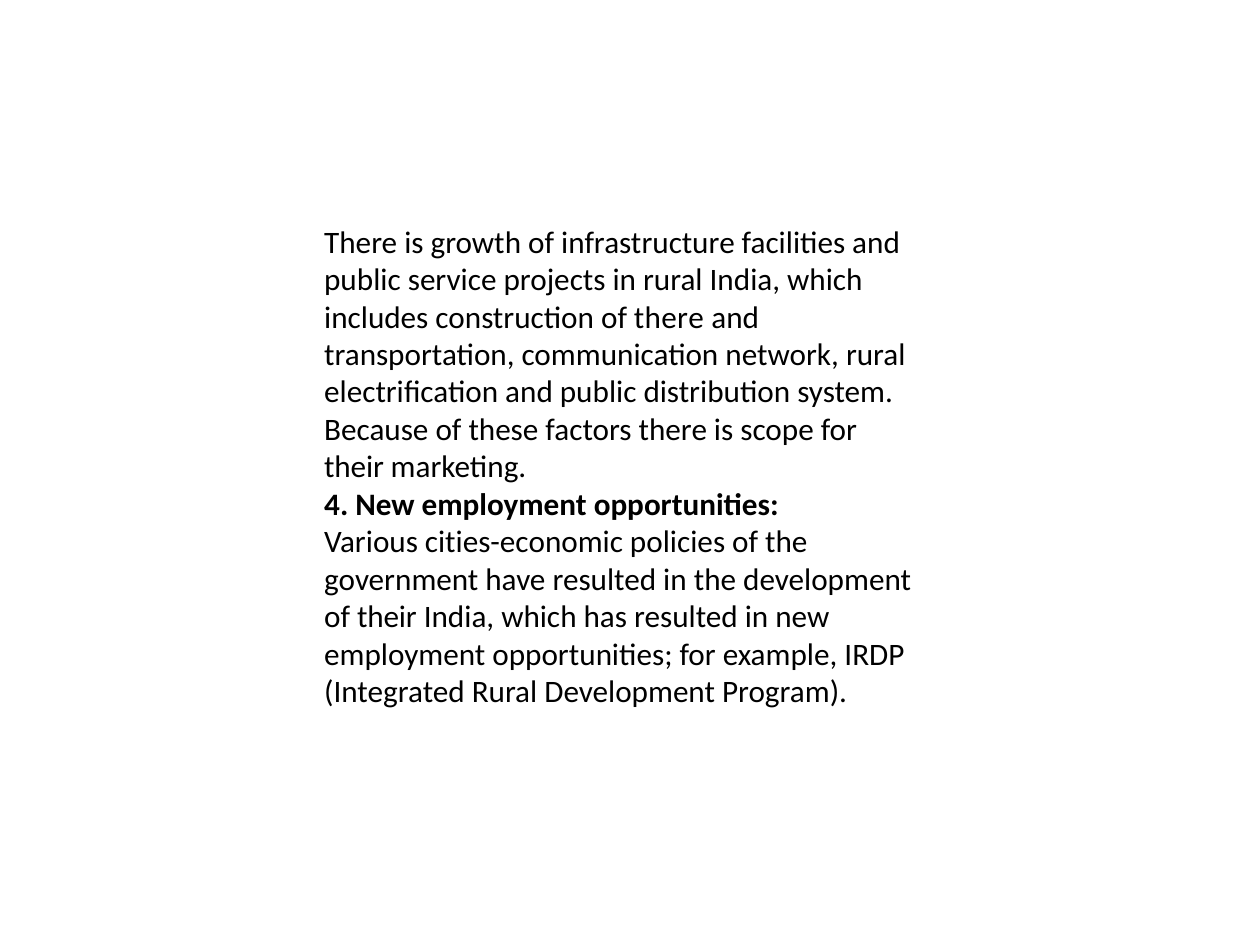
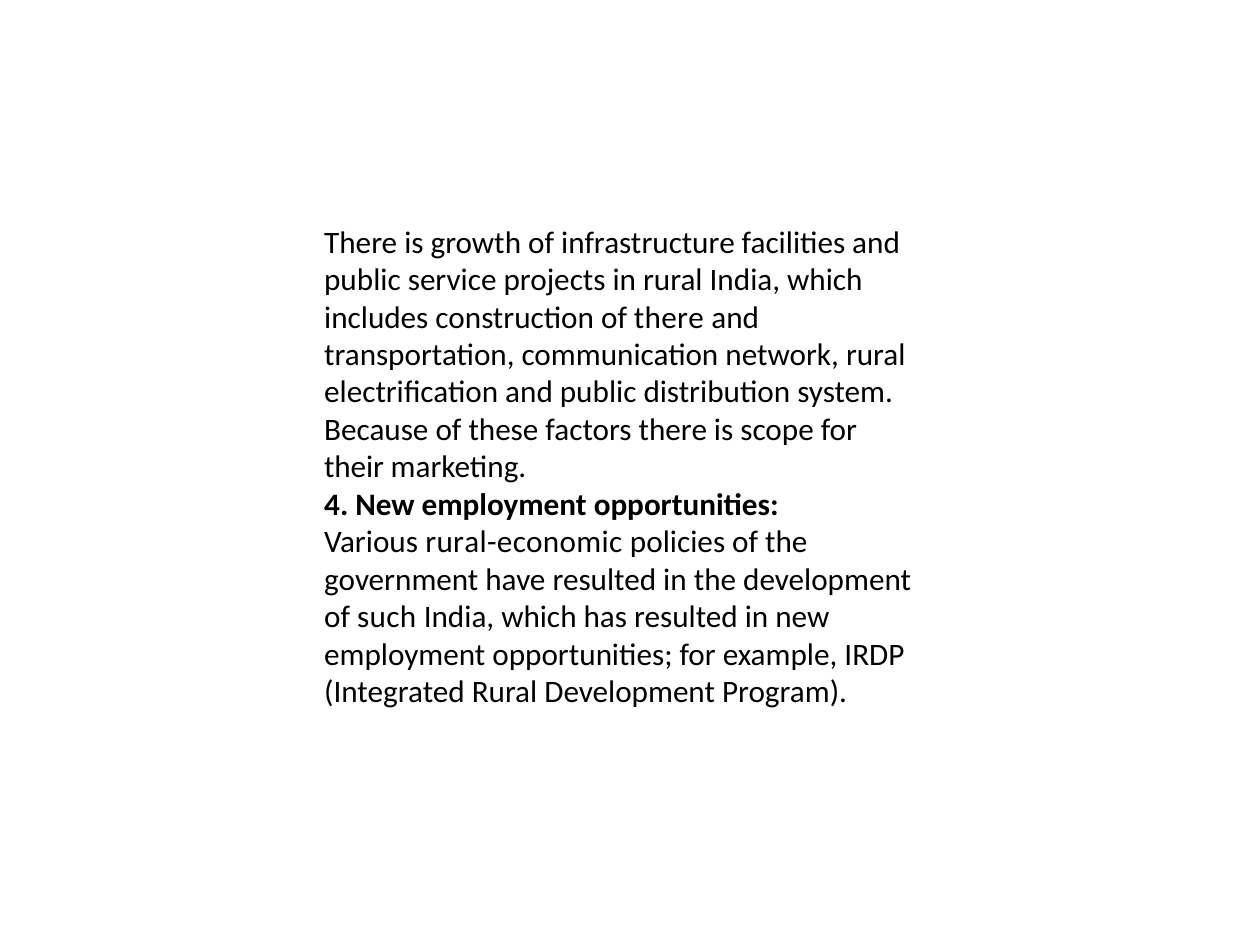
cities-economic: cities-economic -> rural-economic (524, 542)
of their: their -> such (387, 617)
